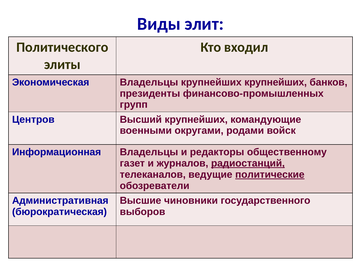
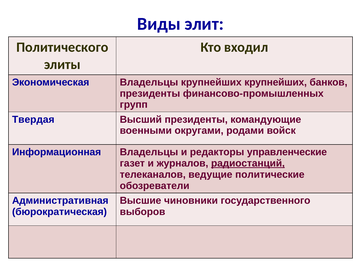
Центров: Центров -> Твердая (33, 119)
Высший крупнейших: крупнейших -> президенты (196, 119)
общественному: общественному -> управленческие (287, 152)
политические underline: present -> none (270, 174)
